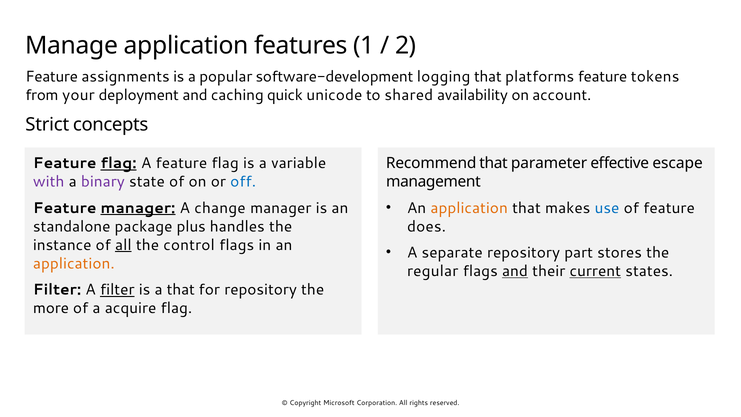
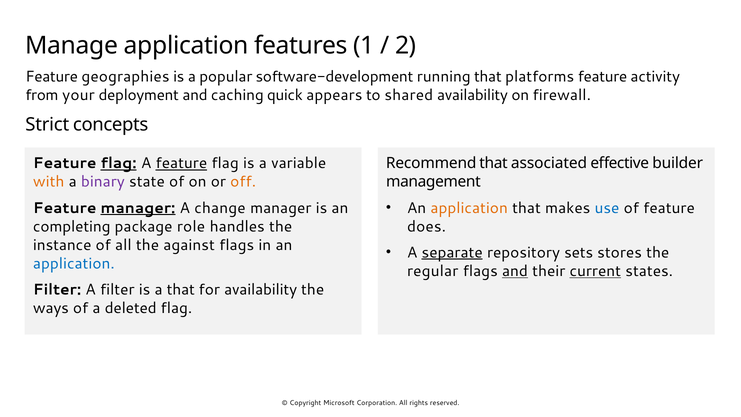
assignments: assignments -> geographies (125, 77)
logging: logging -> running (444, 77)
tokens: tokens -> activity (655, 77)
unicode: unicode -> appears (334, 95)
account: account -> firewall (562, 95)
feature underline: none -> present (181, 163)
parameter: parameter -> associated (549, 163)
escape: escape -> builder (678, 163)
with colour: purple -> orange (49, 182)
off colour: blue -> orange (243, 182)
standalone: standalone -> completing (72, 226)
plus: plus -> role (191, 226)
all underline: present -> none (123, 245)
control: control -> against (189, 245)
separate underline: none -> present (452, 252)
part: part -> sets (579, 252)
application colour: orange -> blue (74, 263)
filter underline: present -> none (117, 290)
for repository: repository -> availability (261, 290)
more: more -> ways (51, 308)
acquire: acquire -> deleted (131, 308)
